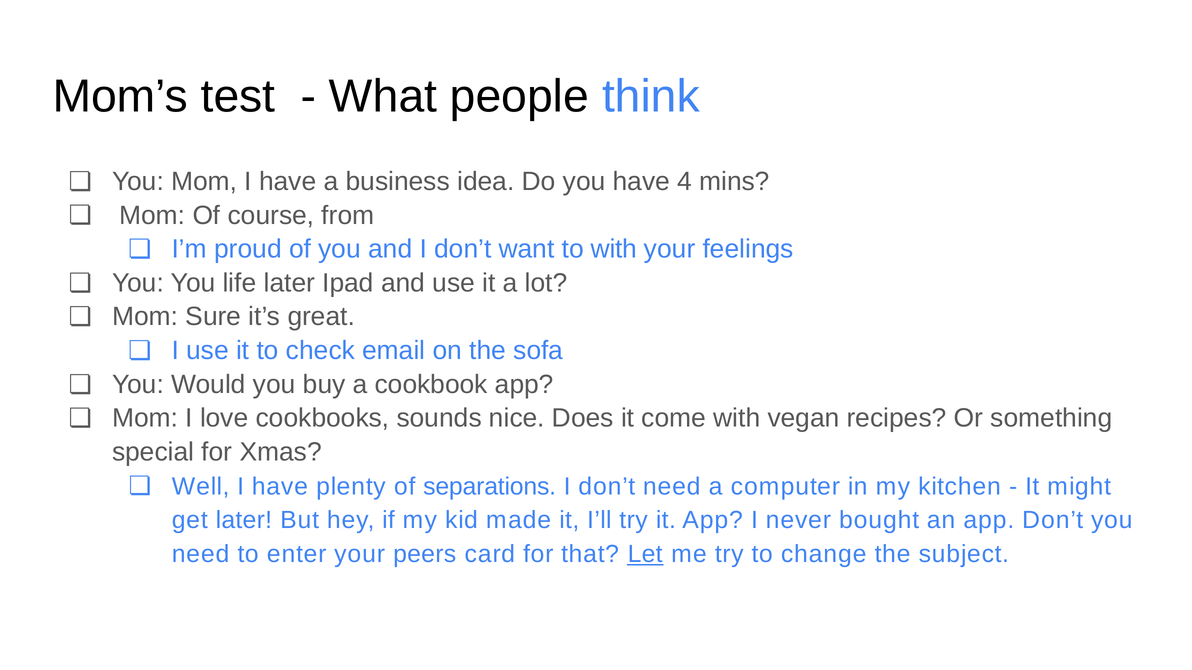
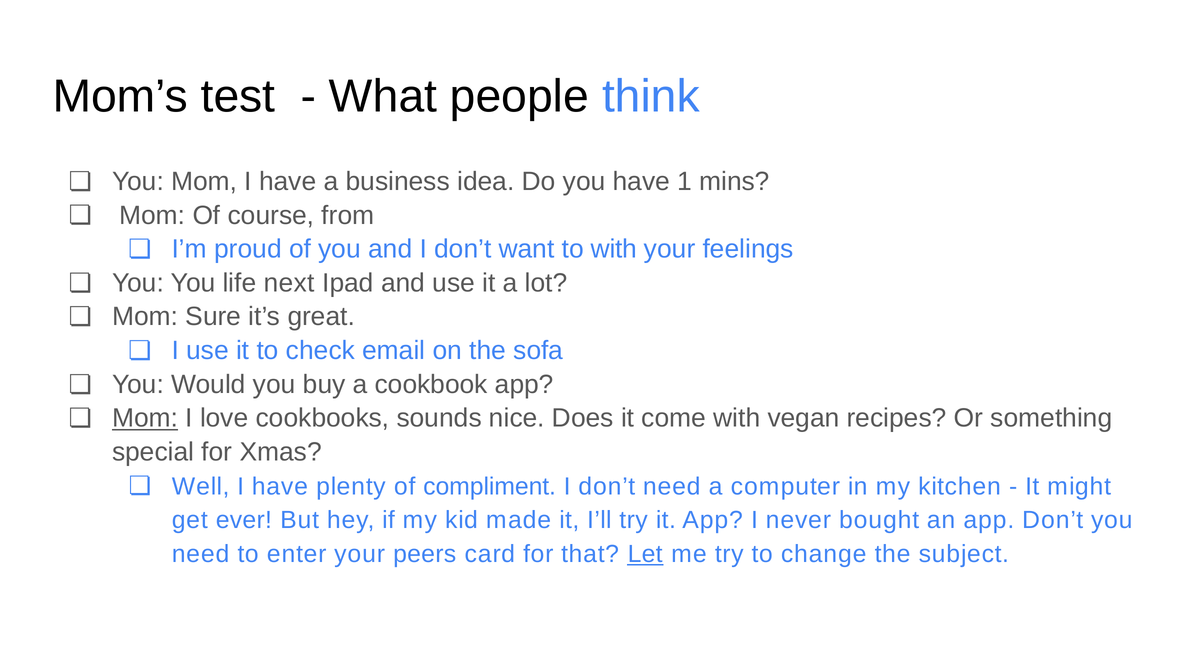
4: 4 -> 1 (685, 182)
life later: later -> next (289, 283)
Mom underline: none -> present (145, 419)
separations: separations -> compliment (490, 487)
get later: later -> ever (244, 521)
